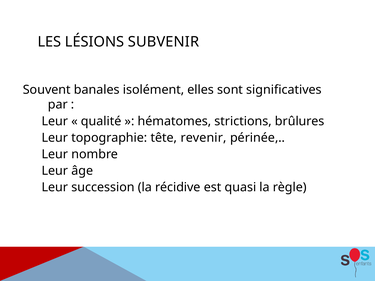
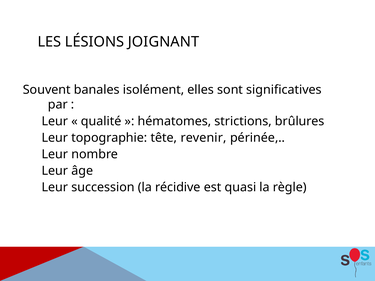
SUBVENIR: SUBVENIR -> JOIGNANT (164, 42)
